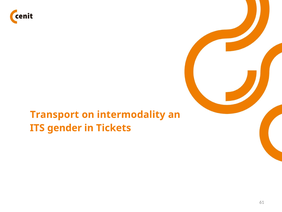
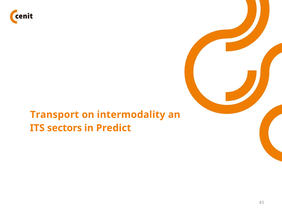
gender: gender -> sectors (65, 128)
Tickets: Tickets -> Predict (114, 128)
